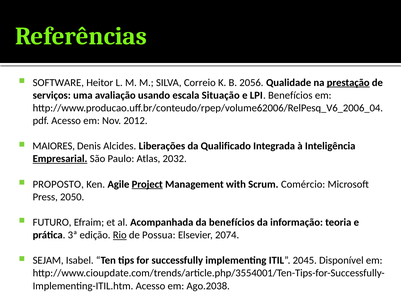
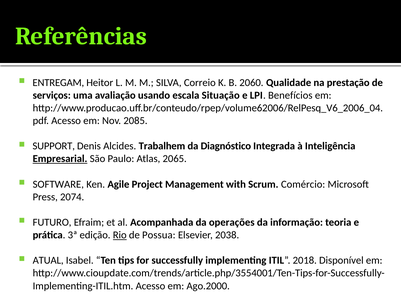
SOFTWARE: SOFTWARE -> ENTREGAM (58, 83)
2056: 2056 -> 2060 (251, 83)
prestação underline: present -> none (348, 83)
2012: 2012 -> 2085 (135, 121)
MAIORES: MAIORES -> SUPPORT (54, 146)
Liberações: Liberações -> Trabalhem (162, 146)
Qualificado: Qualificado -> Diagnóstico (226, 146)
2032: 2032 -> 2065 (175, 159)
PROPOSTO: PROPOSTO -> SOFTWARE (58, 184)
Project underline: present -> none (147, 184)
2050: 2050 -> 2074 (72, 197)
da benefícios: benefícios -> operações (232, 222)
2074: 2074 -> 2038 (227, 235)
SEJAM: SEJAM -> ATUAL (48, 260)
2045: 2045 -> 2018 (305, 260)
Ago.2038: Ago.2038 -> Ago.2000 (208, 286)
